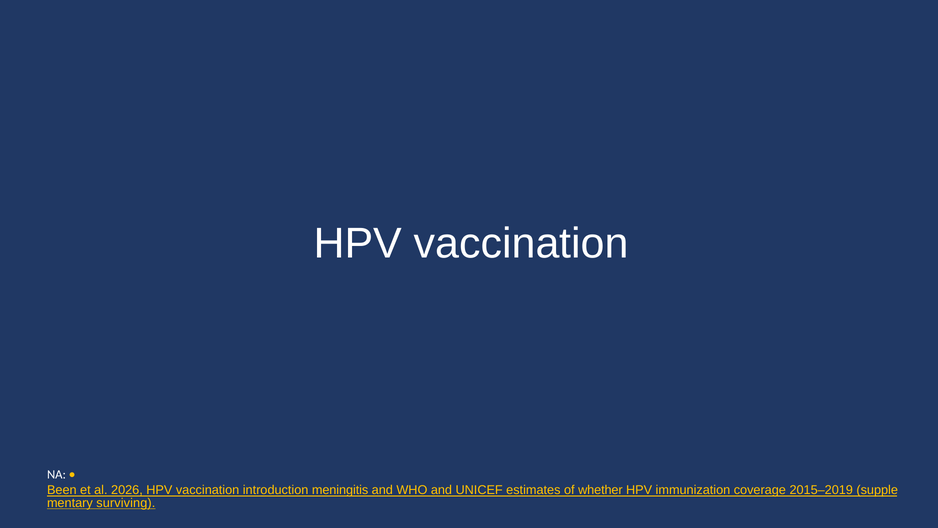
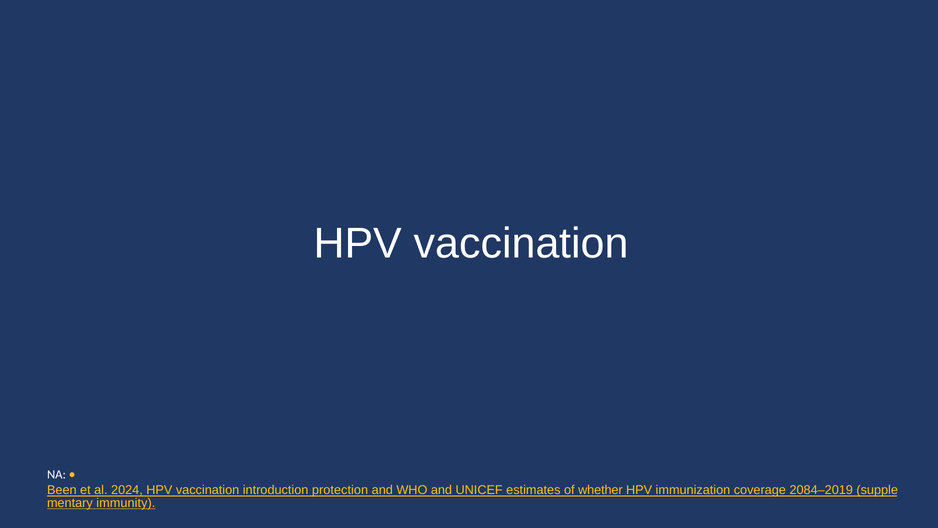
2026: 2026 -> 2024 (127, 490)
meningitis: meningitis -> protection (340, 490)
2015–2019: 2015–2019 -> 2084–2019 (821, 490)
surviving: surviving -> immunity (126, 503)
